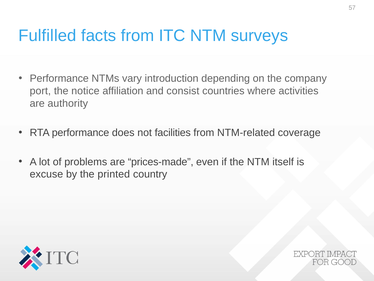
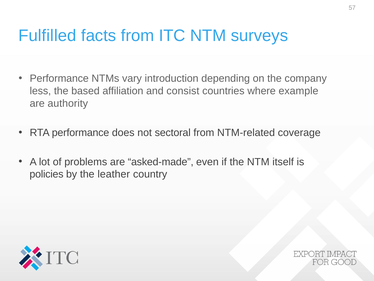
port: port -> less (40, 91)
notice: notice -> based (85, 91)
activities: activities -> example (298, 91)
facilities: facilities -> sectoral (173, 132)
prices-made: prices-made -> asked-made (161, 162)
excuse: excuse -> policies (47, 174)
printed: printed -> leather (114, 174)
